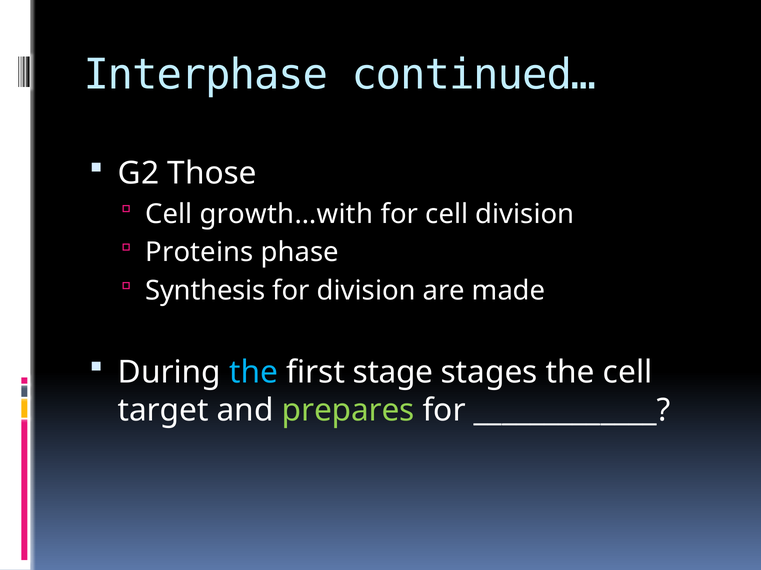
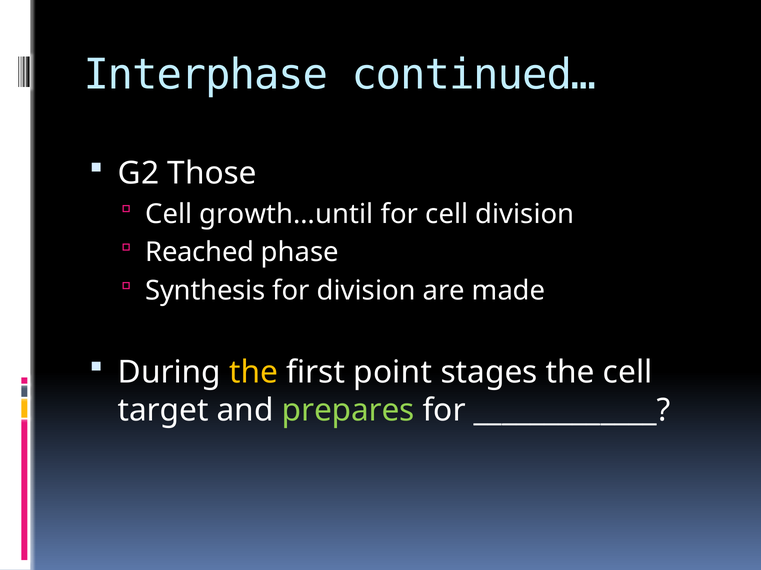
growth…with: growth…with -> growth…until (286, 214)
Proteins: Proteins -> Reached (200, 253)
the colour: light blue -> yellow (254, 373)
stage: stage -> point (393, 373)
